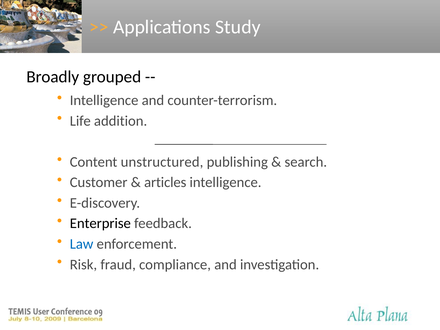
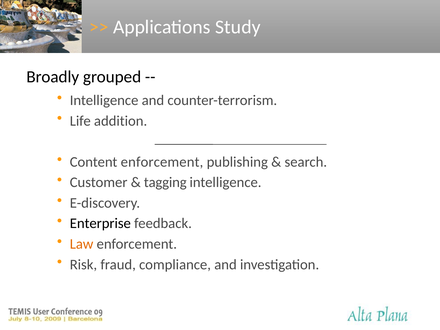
Content unstructured: unstructured -> enforcement (162, 162)
articles: articles -> tagging (165, 182)
Law colour: blue -> orange (82, 244)
